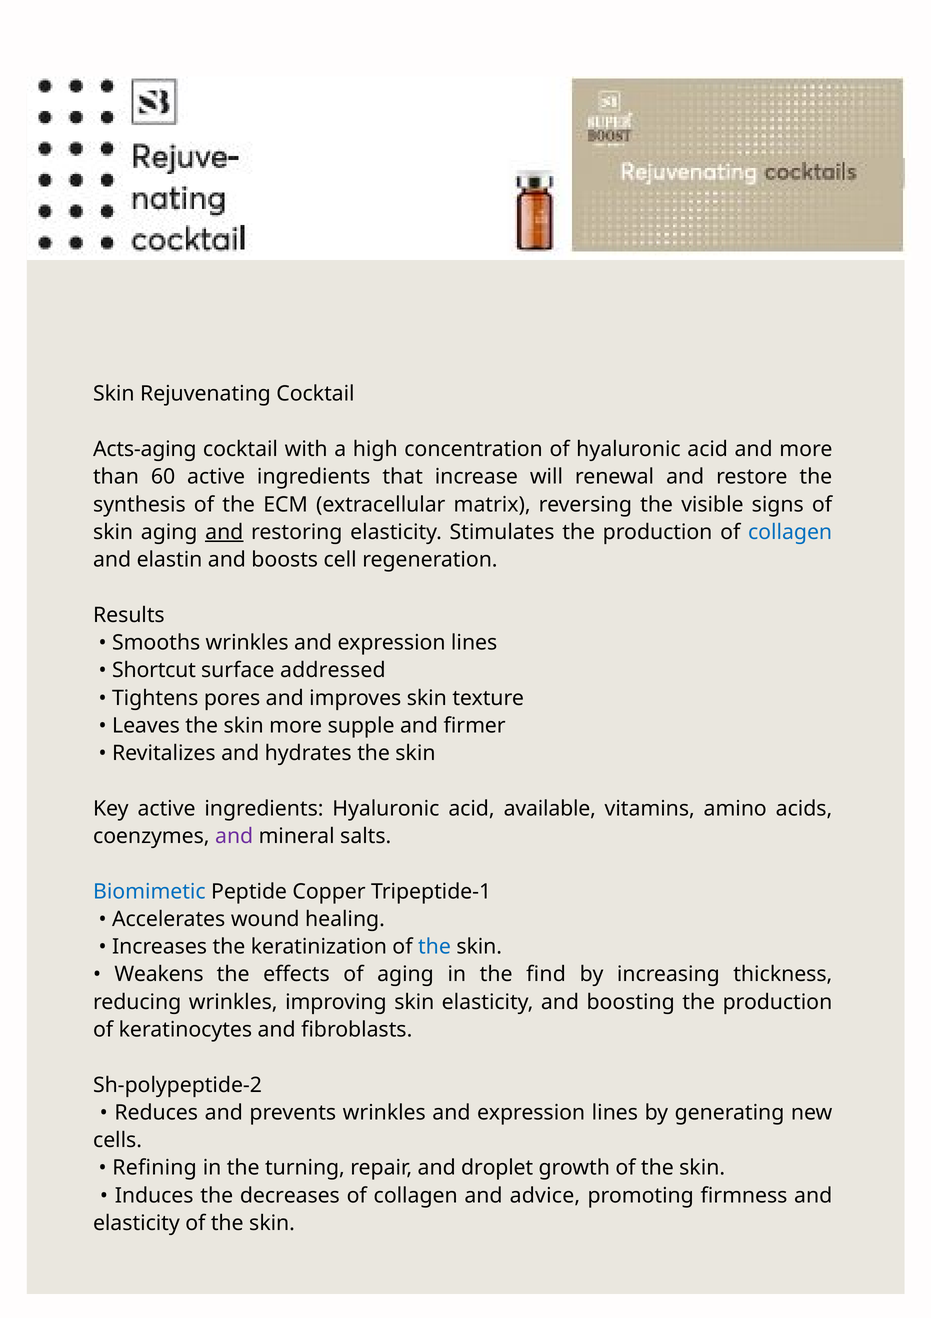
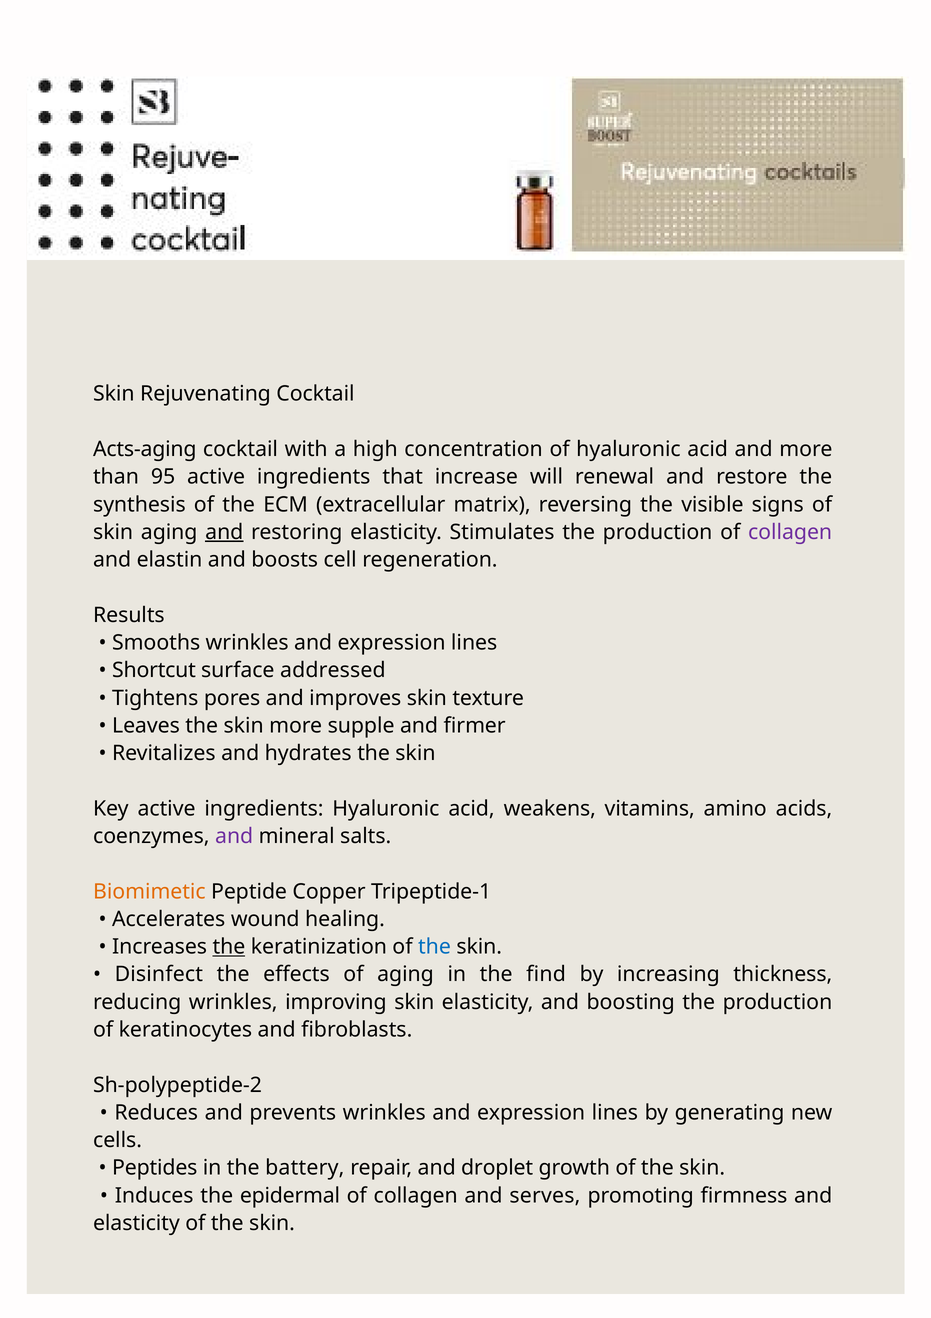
60: 60 -> 95 (163, 477)
collagen colour: blue -> purple (790, 532)
available: available -> weakens (550, 808)
Biomimetic colour: blue -> orange (149, 891)
the underline: none -> present (229, 946)
Weakens: Weakens -> Disinfect (159, 974)
Refining: Refining -> Peptides (155, 1168)
turning: turning -> battery (305, 1168)
decreases: decreases -> epidermal (290, 1195)
advice: advice -> serves (545, 1195)
